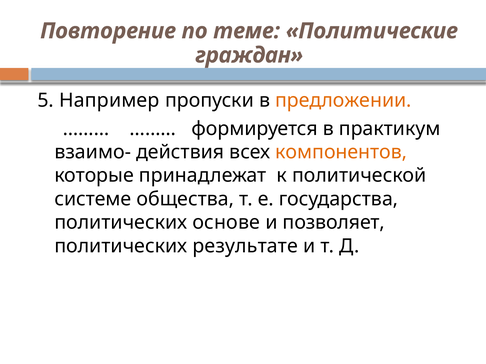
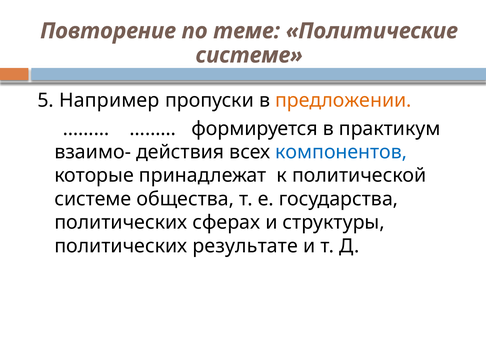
граждан: граждан -> системе (249, 55)
компонентов colour: orange -> blue (341, 152)
основе: основе -> сферах (226, 223)
позволяет: позволяет -> структуры (334, 223)
